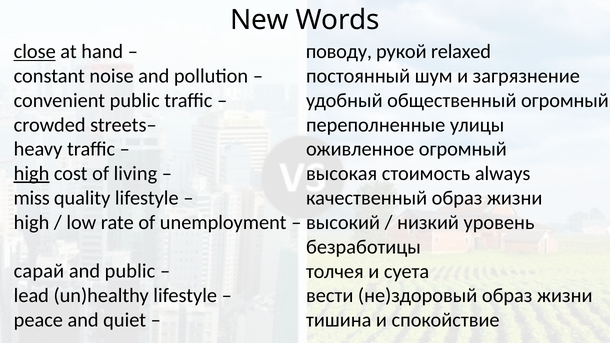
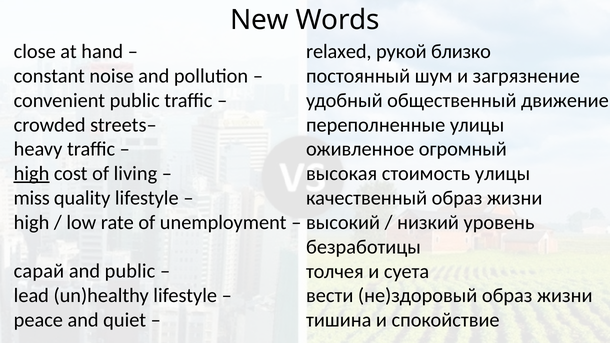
close underline: present -> none (35, 52)
поводу: поводу -> relaxed (339, 52)
relaxed: relaxed -> близко (461, 52)
общественный огромный: огромный -> движение (565, 100)
стоимость always: always -> улицы (503, 174)
